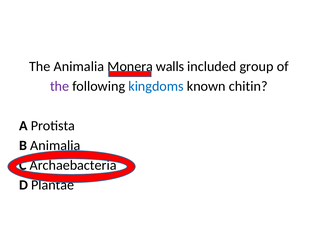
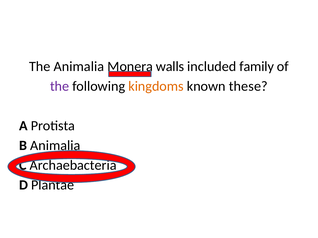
group: group -> family (257, 67)
kingdoms colour: blue -> orange (156, 87)
chitin: chitin -> these (248, 87)
